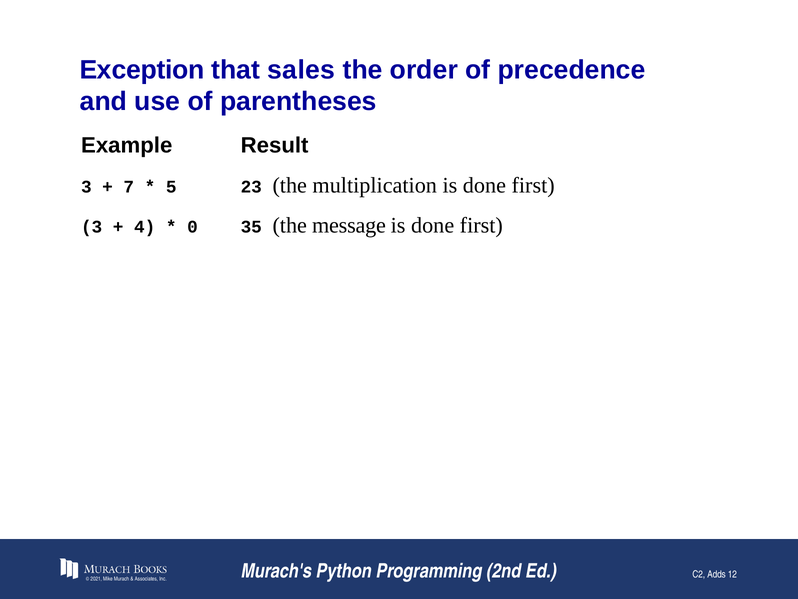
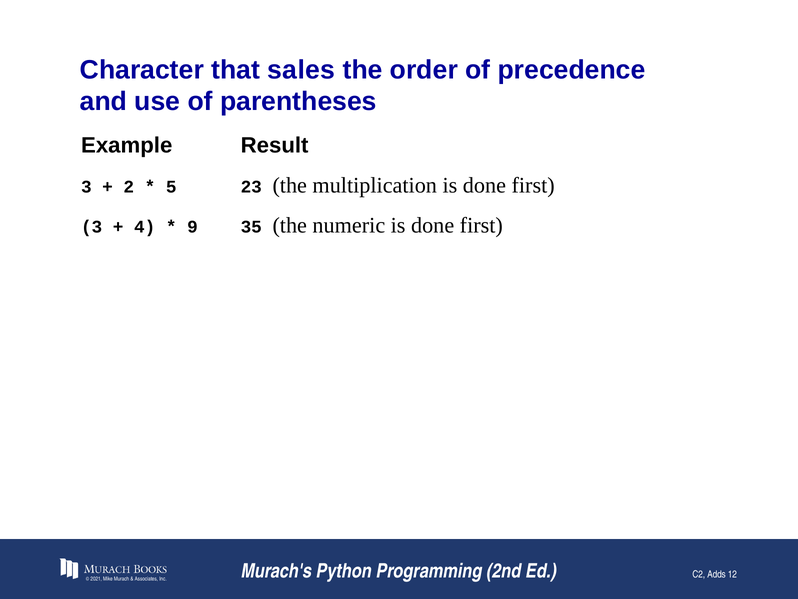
Exception: Exception -> Character (142, 70)
7: 7 -> 2 (129, 187)
0: 0 -> 9 (192, 227)
message: message -> numeric (349, 225)
